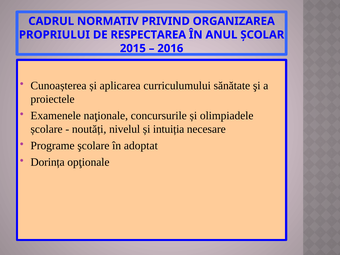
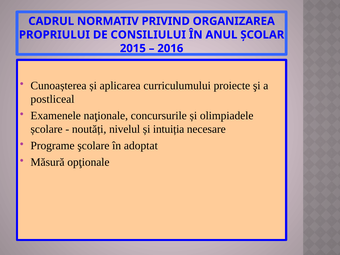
RESPECTAREA: RESPECTAREA -> CONSILIULUI (148, 35)
sănătate: sănătate -> proiecte (232, 86)
proiectele: proiectele -> postliceal (52, 99)
Dorința: Dorința -> Măsură (48, 162)
